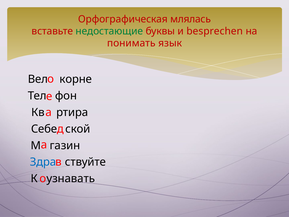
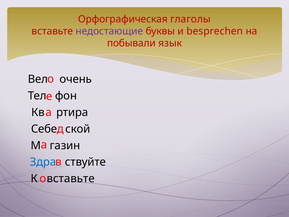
млялась: млялась -> глаголы (190, 19)
недостающие colour: green -> purple (109, 31)
понимать: понимать -> побывали (131, 43)
корне: корне -> очень (76, 79)
К узнавать: узнавать -> вставьте (71, 178)
